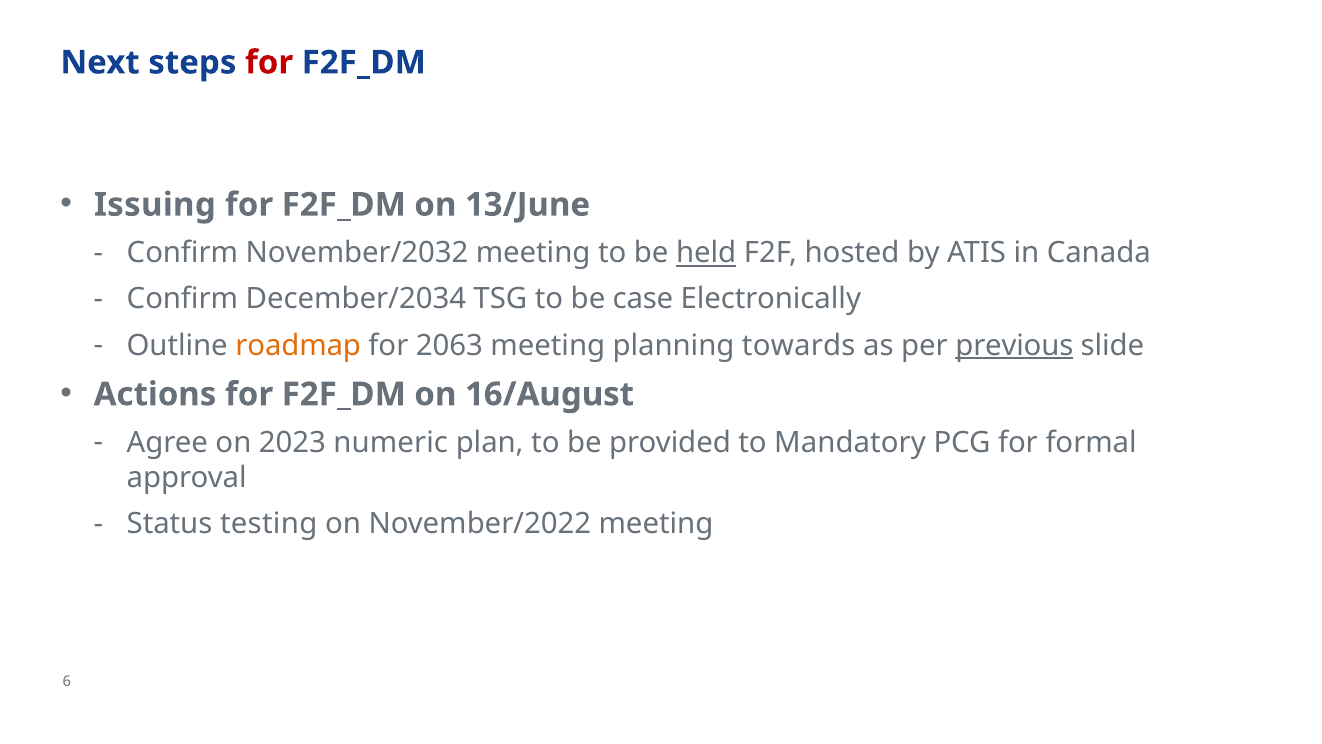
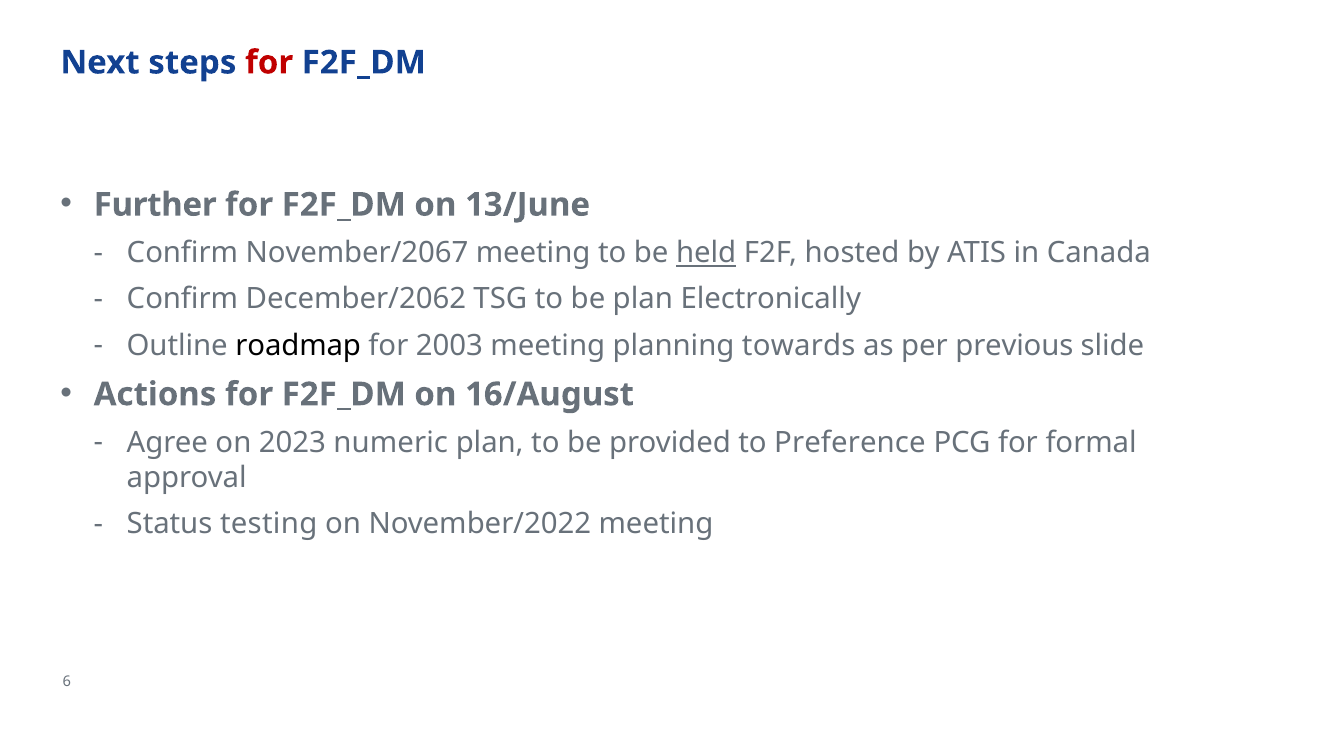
Issuing: Issuing -> Further (155, 205)
November/2032: November/2032 -> November/2067 (357, 253)
December/2034: December/2034 -> December/2062 (356, 299)
be case: case -> plan (643, 299)
roadmap colour: orange -> black (298, 345)
2063: 2063 -> 2003 (449, 345)
previous underline: present -> none (1014, 345)
Mandatory: Mandatory -> Preference (850, 442)
